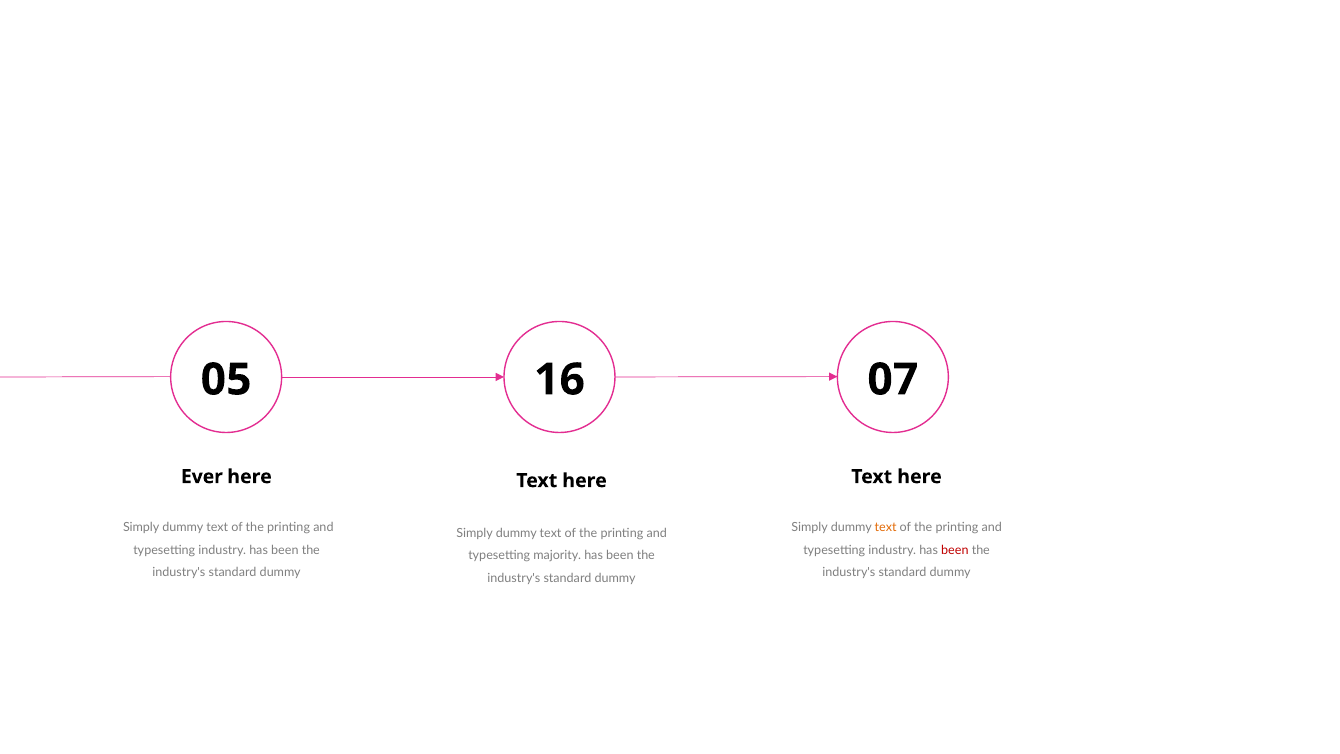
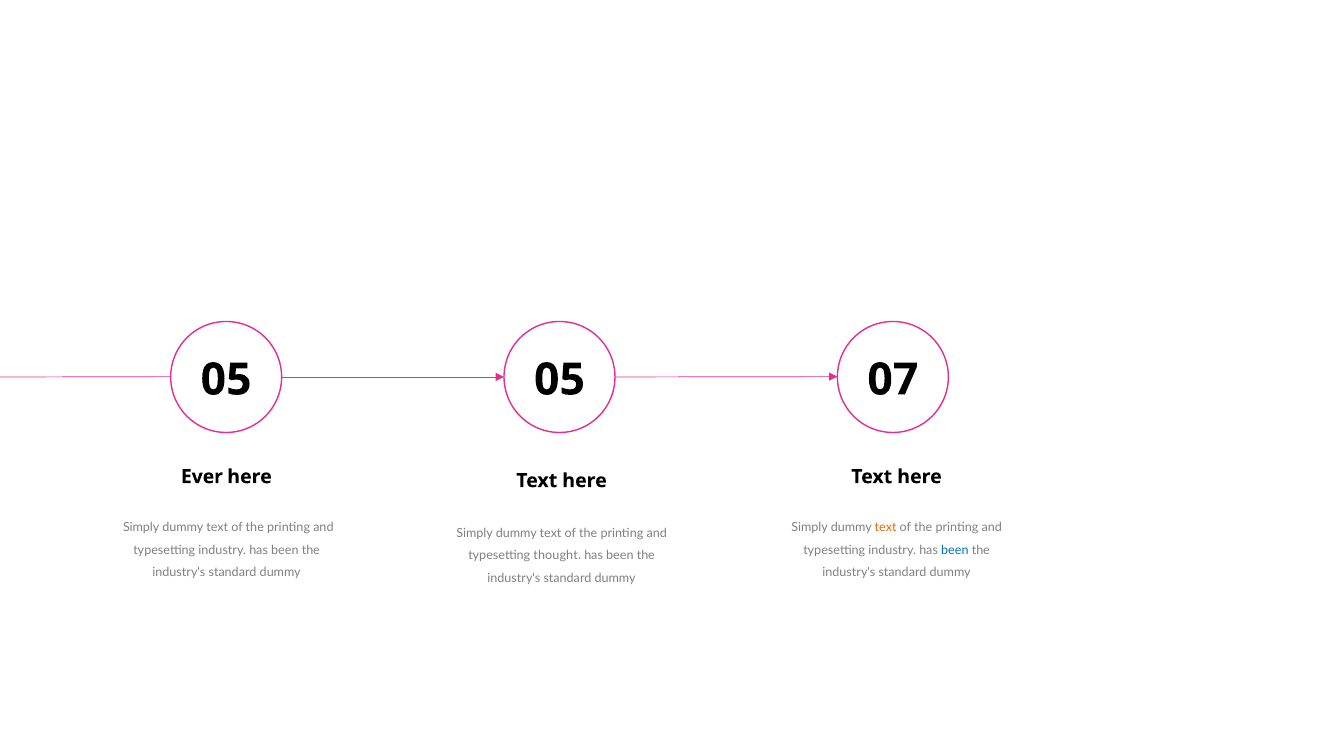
05 16: 16 -> 05 (559, 380)
been colour: red -> blue (955, 550)
majority: majority -> thought (557, 556)
